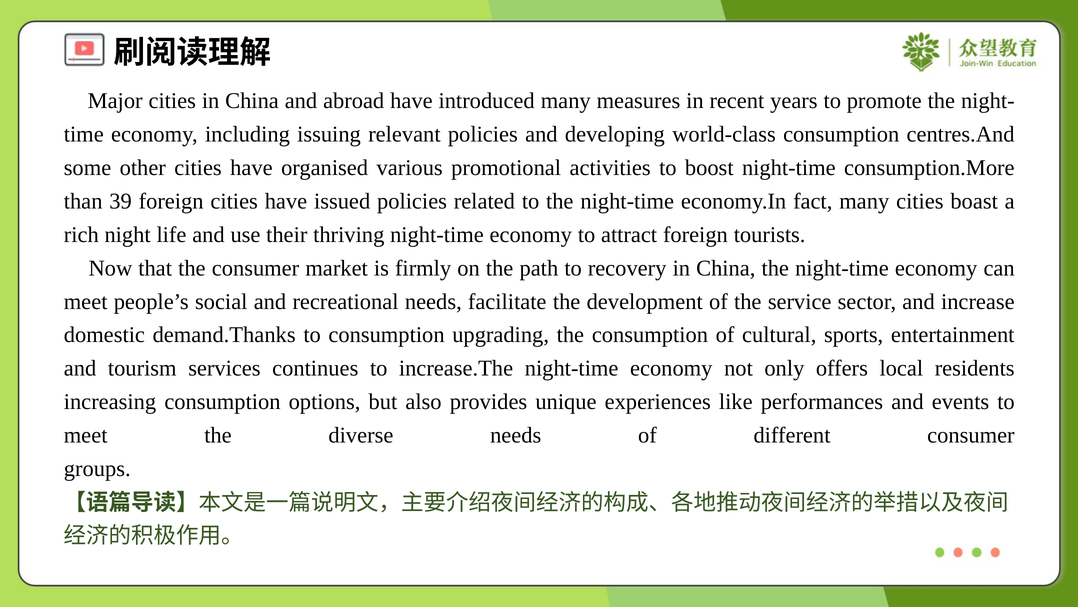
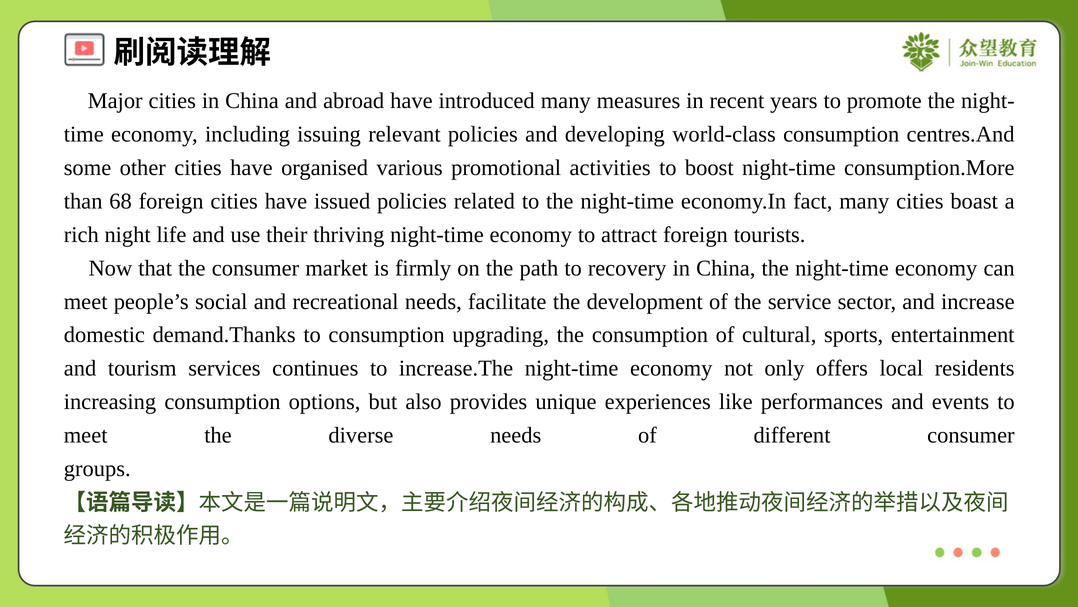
39: 39 -> 68 (121, 201)
